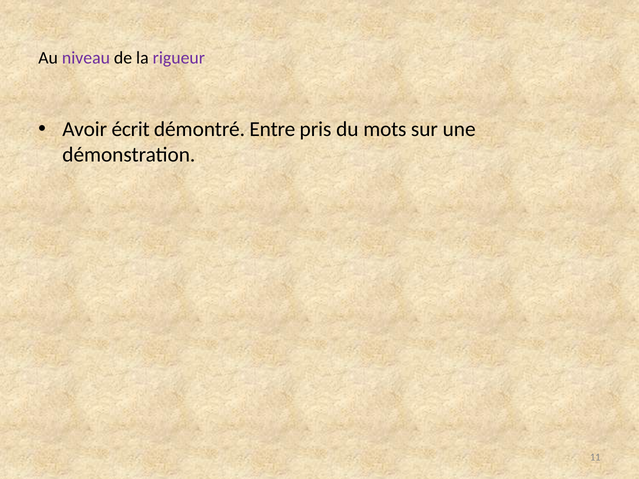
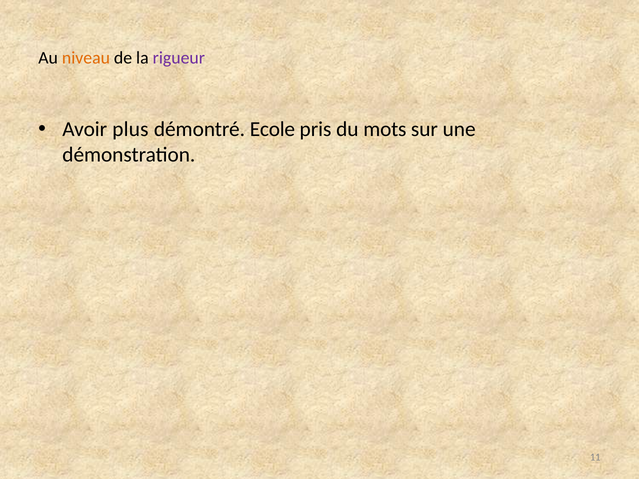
niveau colour: purple -> orange (86, 58)
écrit: écrit -> plus (130, 129)
Entre: Entre -> Ecole (272, 129)
